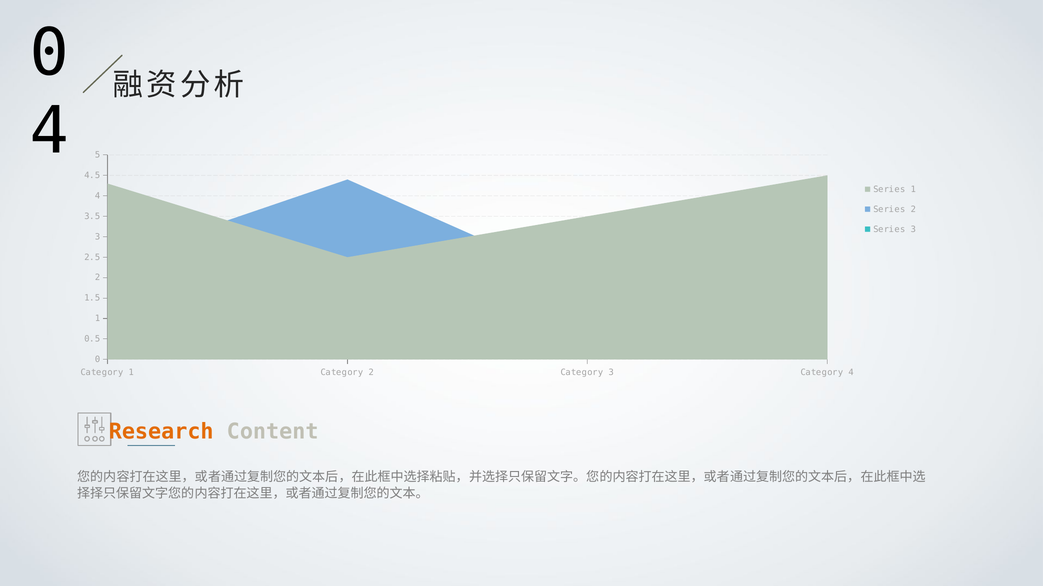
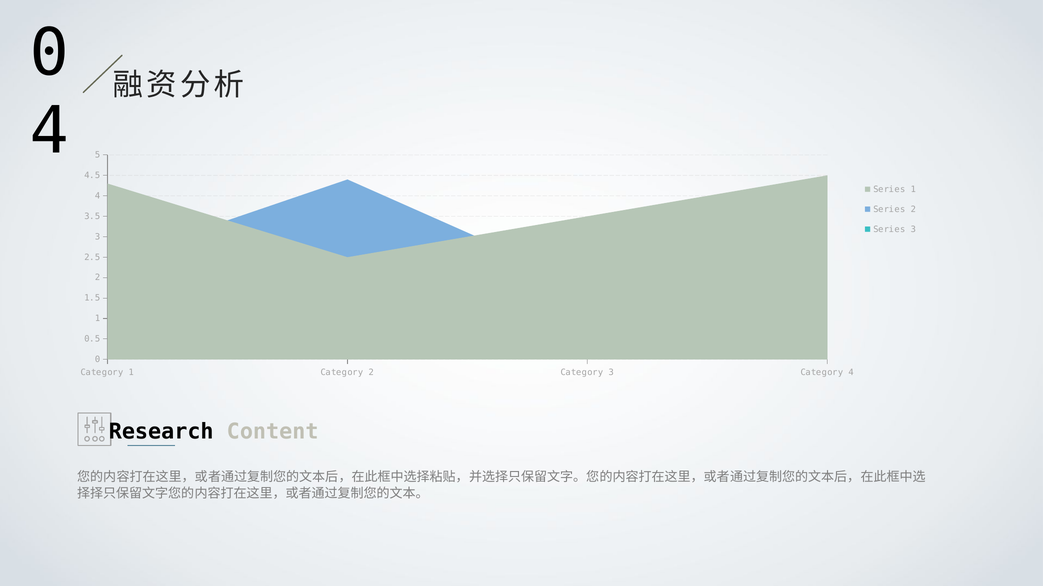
Research colour: orange -> black (161, 432)
